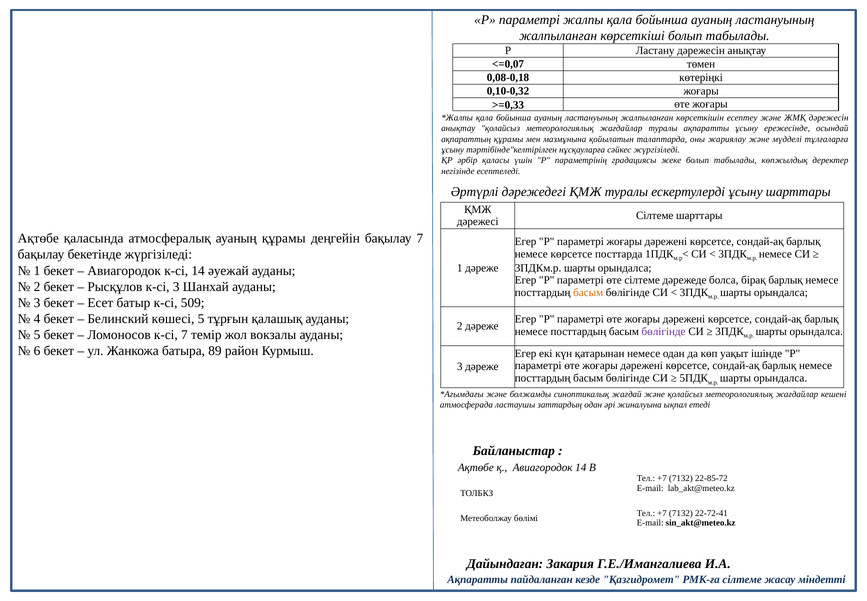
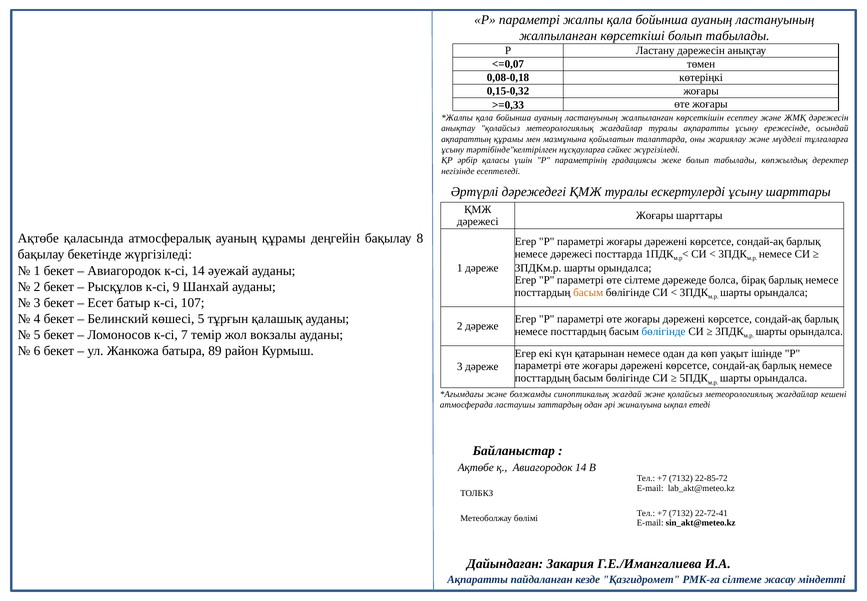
0,10-0,32: 0,10-0,32 -> 0,15-0,32 (508, 91)
Сілтеме: Сілтеме -> Жоғары (655, 215)
бақылау 7: 7 -> 8 (420, 238)
немесе көрсетсе: көрсетсе -> дәрежесі (571, 254)
к-сі 3: 3 -> 9 (176, 286)
509: 509 -> 107 (193, 302)
бөлігінде colour: purple -> blue (664, 331)
